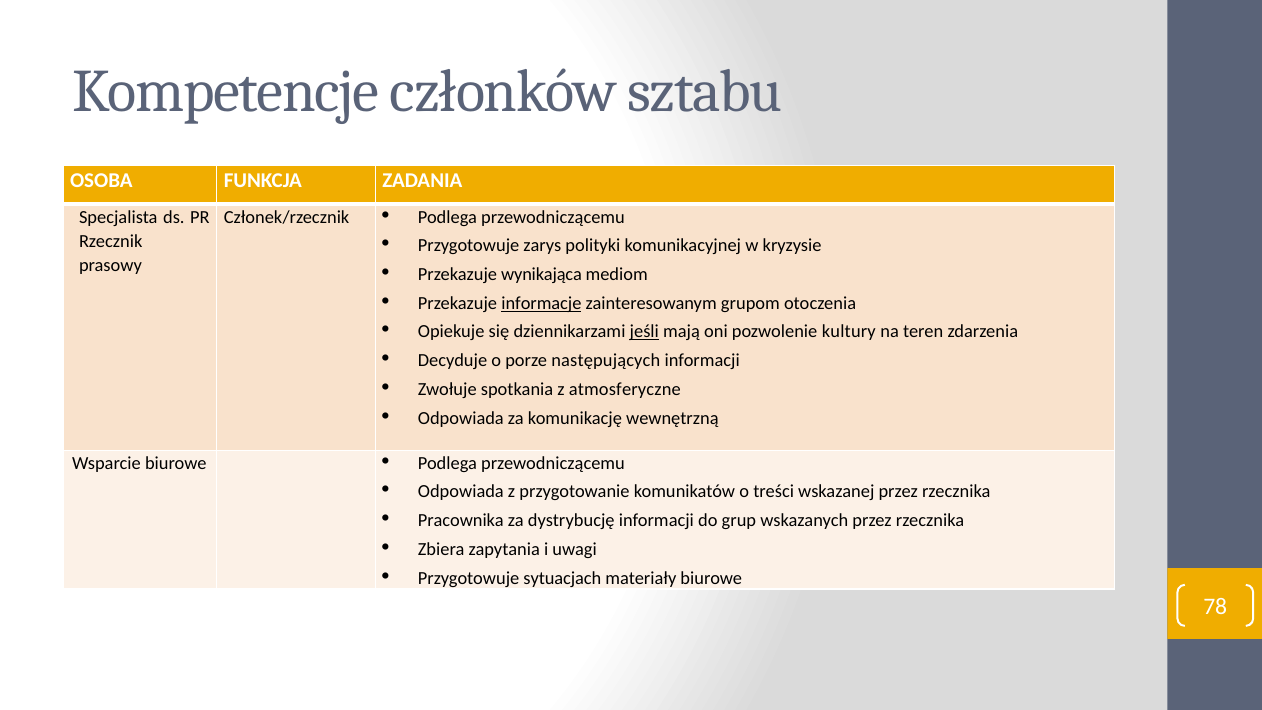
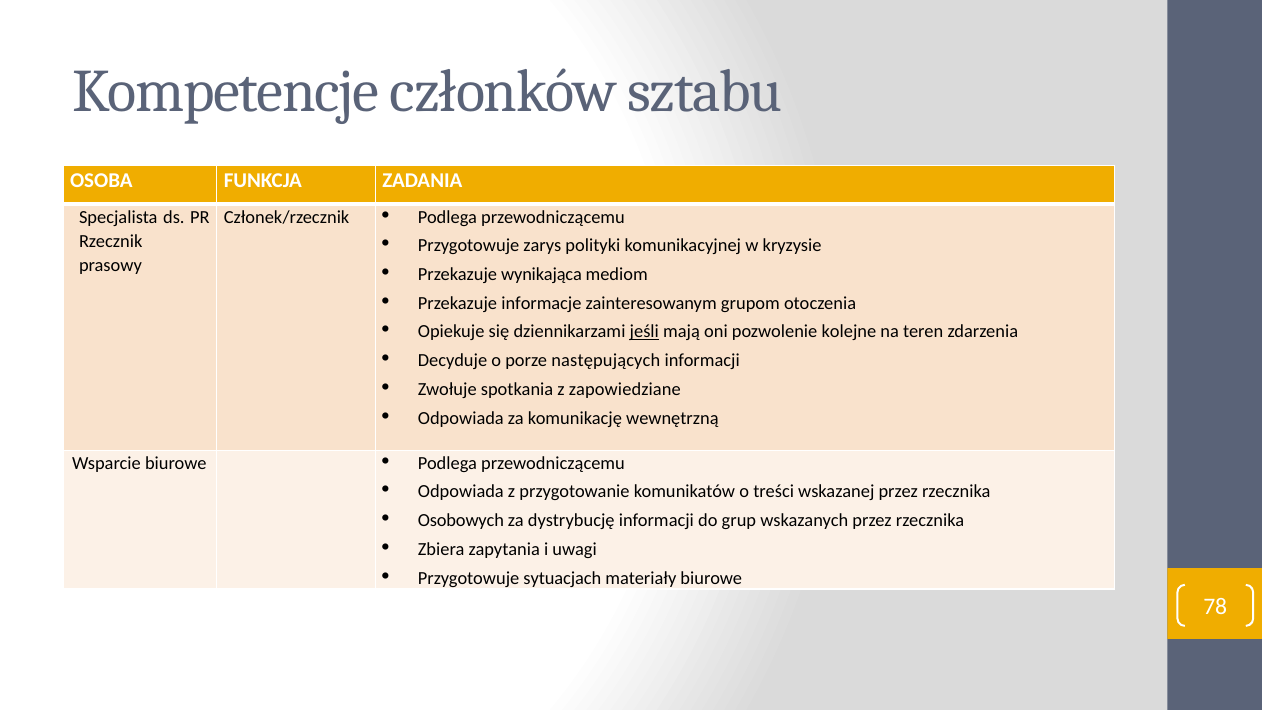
informacje underline: present -> none (541, 303)
kultury: kultury -> kolejne (849, 332)
atmosferyczne: atmosferyczne -> zapowiedziane (625, 389)
Pracownika: Pracownika -> Osobowych (461, 520)
